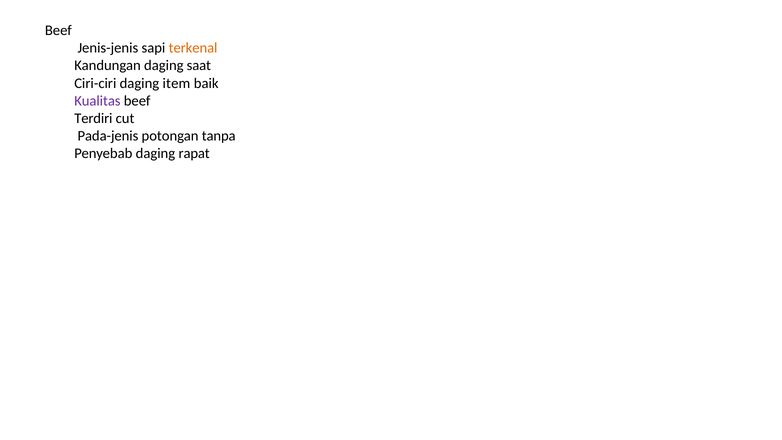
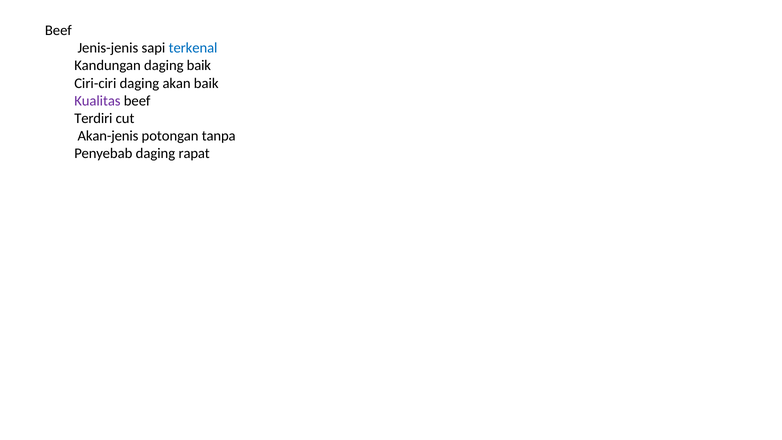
terkenal colour: orange -> blue (193, 48)
daging saat: saat -> baik (199, 66)
item: item -> akan (177, 83)
Pada-jenis: Pada-jenis -> Akan-jenis (108, 136)
